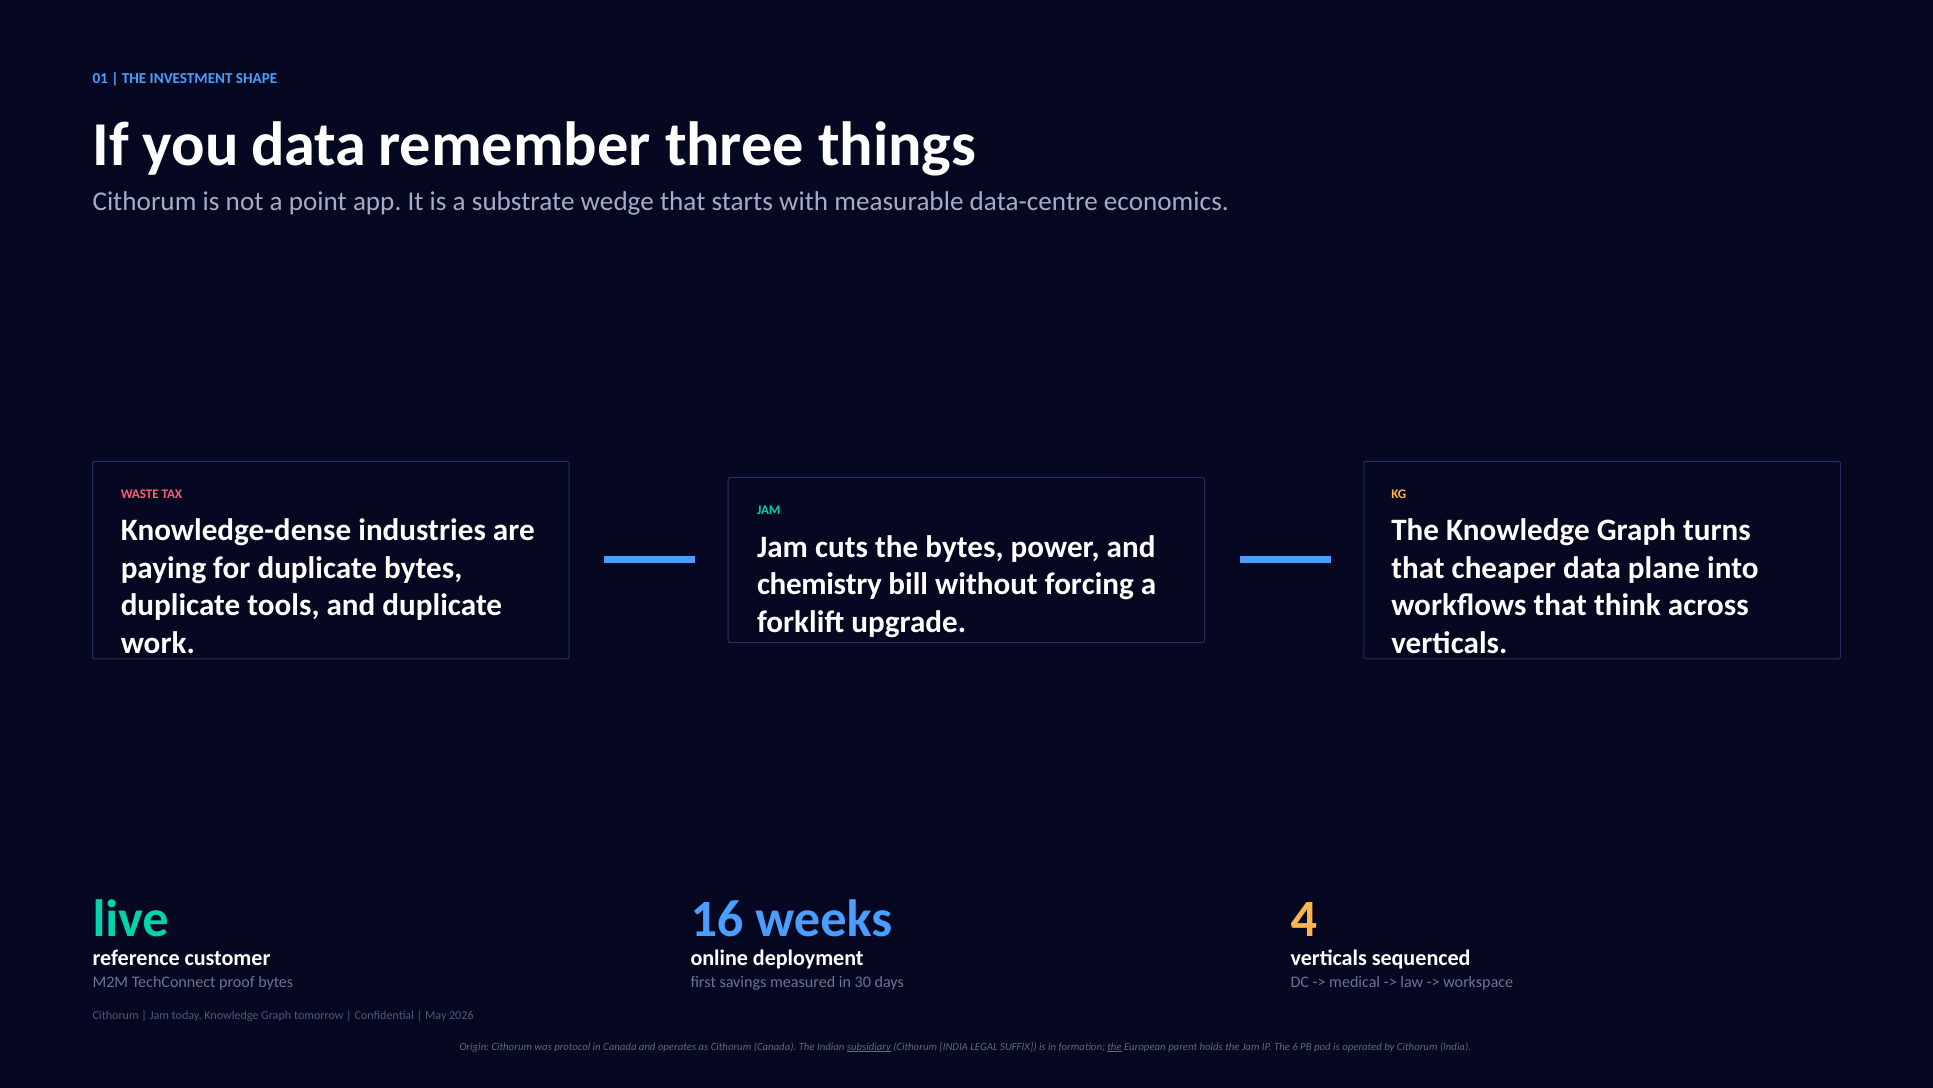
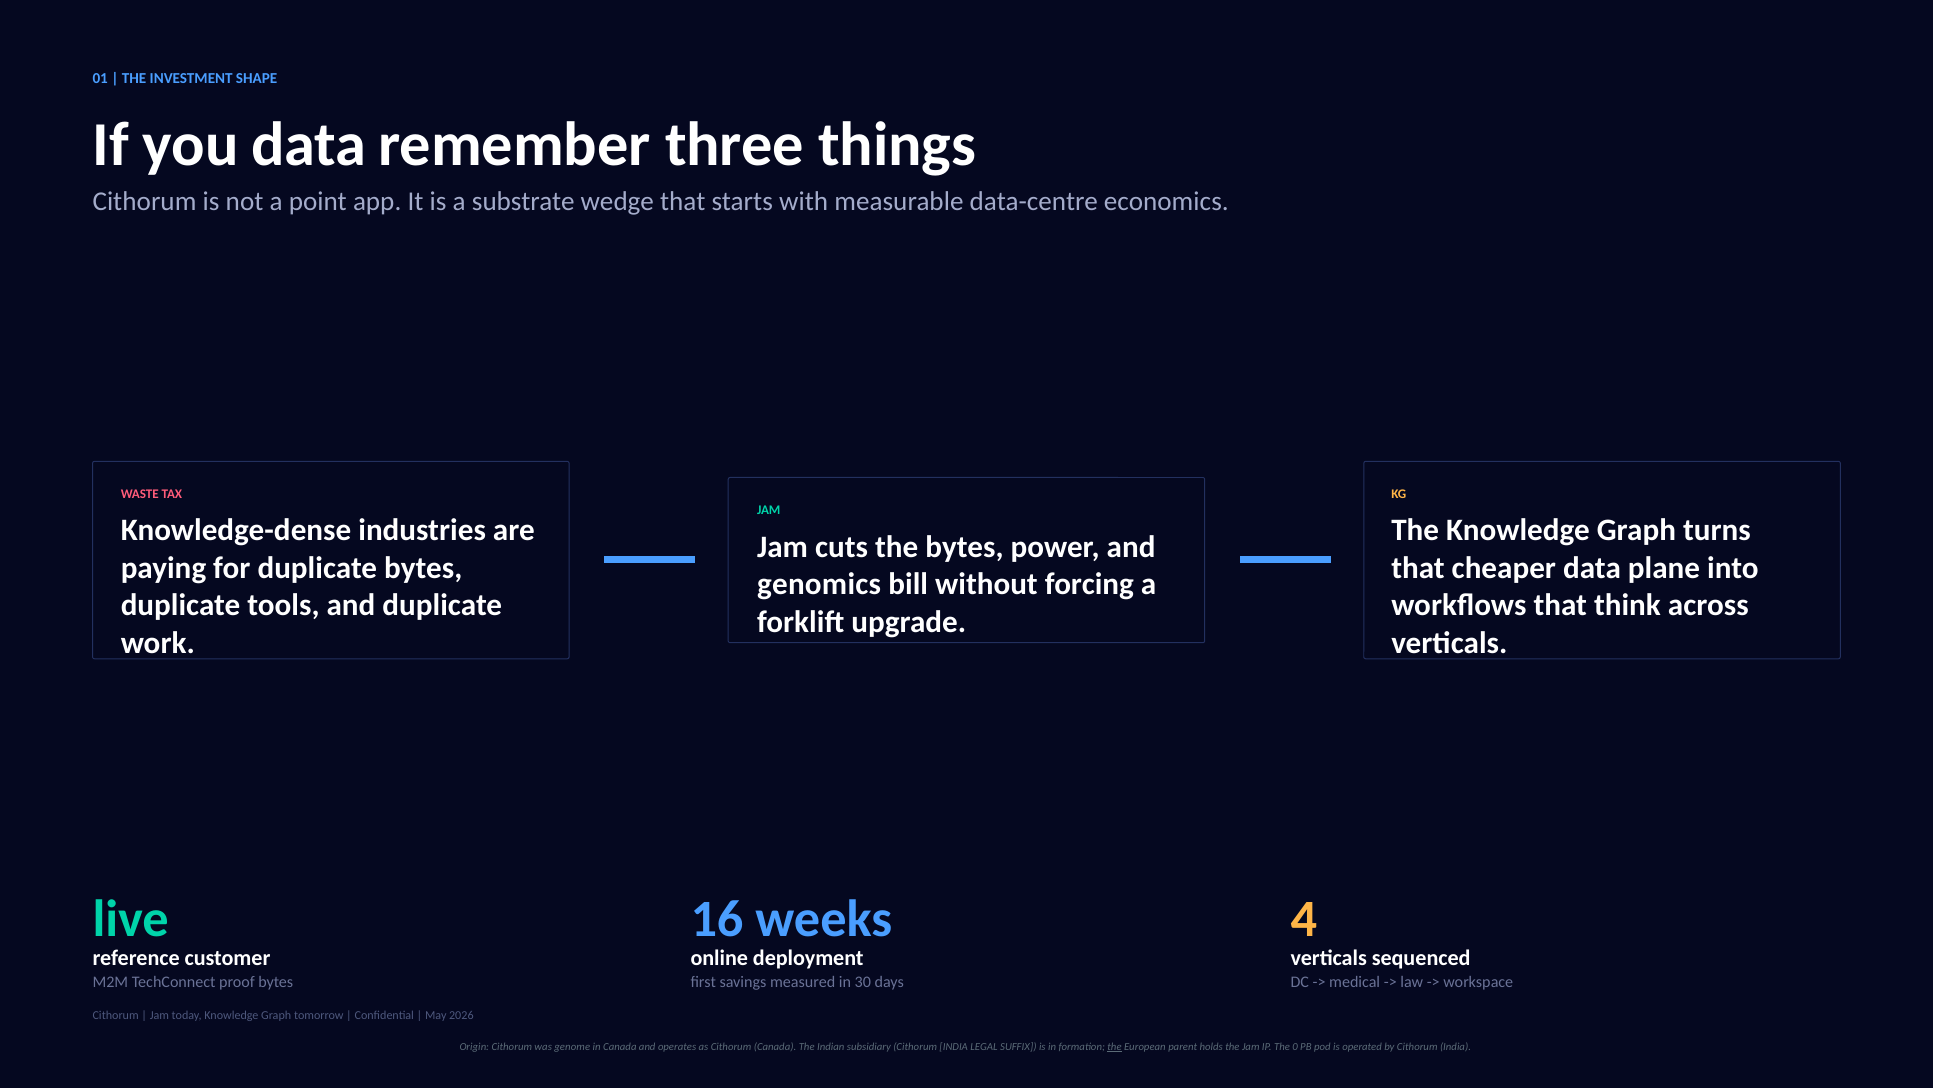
chemistry: chemistry -> genomics (819, 584)
protocol: protocol -> genome (572, 1046)
subsidiary underline: present -> none (869, 1046)
6: 6 -> 0 (1295, 1046)
